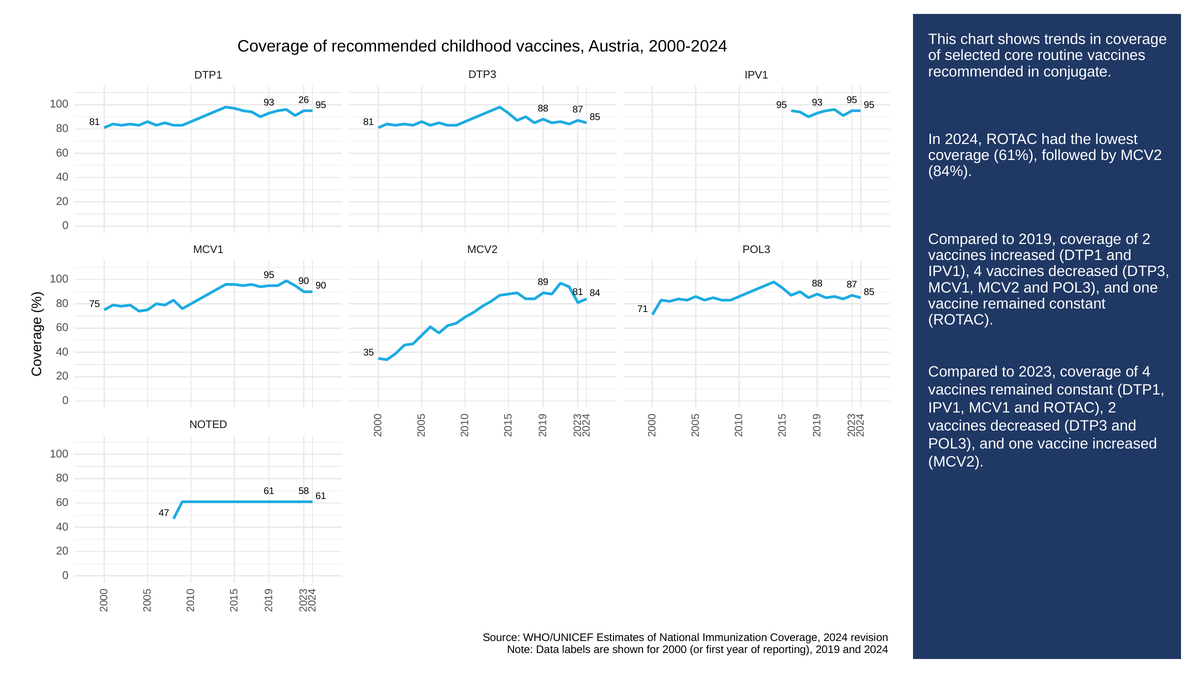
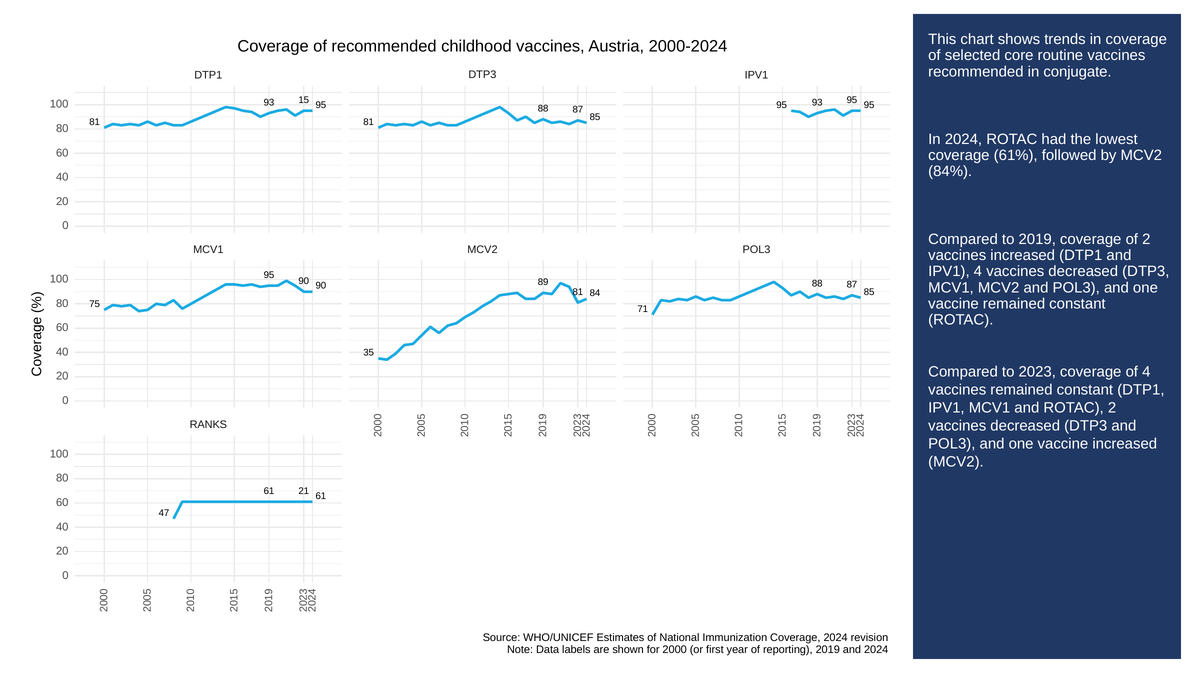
26: 26 -> 15 (304, 100)
NOTED: NOTED -> RANKS (208, 424)
58: 58 -> 21 (304, 491)
